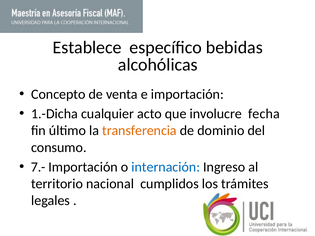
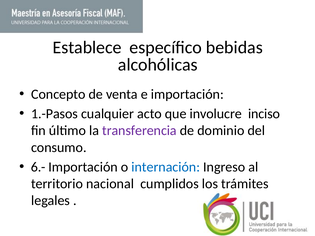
1.-Dicha: 1.-Dicha -> 1.-Pasos (54, 114)
fecha: fecha -> inciso (264, 114)
transferencia colour: orange -> purple (139, 131)
7.-: 7.- -> 6.- (38, 167)
